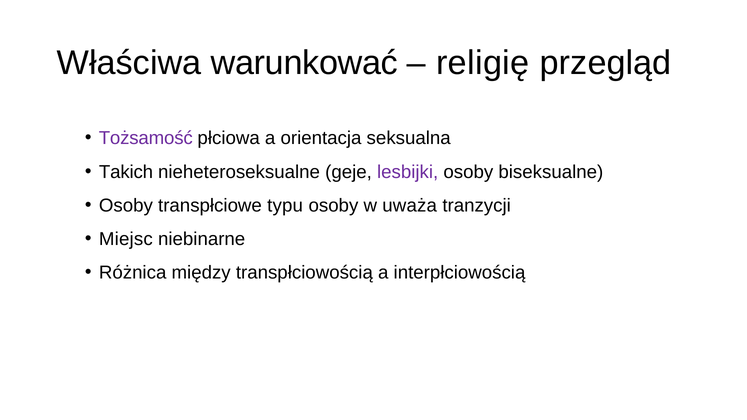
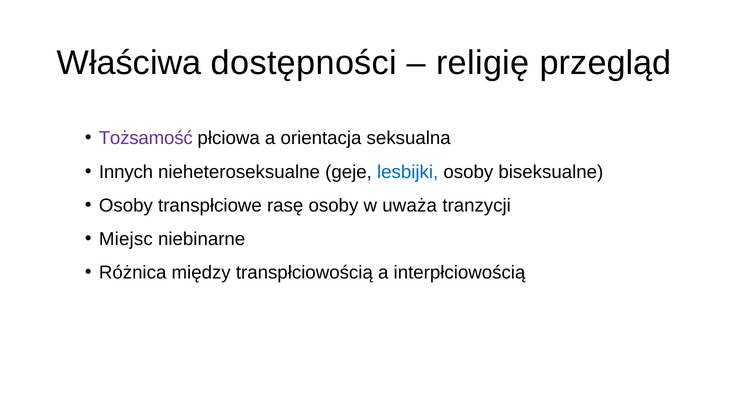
warunkować: warunkować -> dostępności (304, 63)
Takich: Takich -> Innych (126, 172)
lesbijki colour: purple -> blue (408, 172)
typu: typu -> rasę (285, 206)
